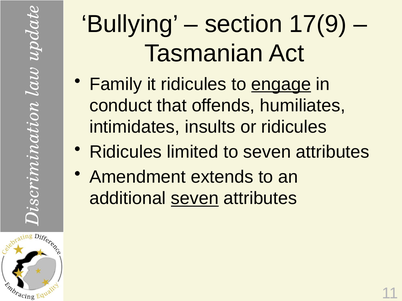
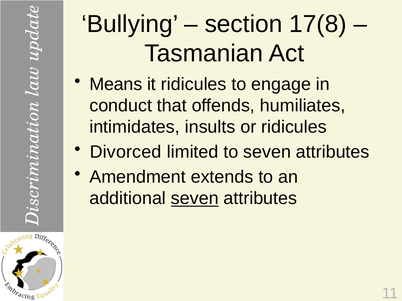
17(9: 17(9 -> 17(8 (318, 24)
Family: Family -> Means (116, 84)
engage underline: present -> none (281, 84)
Ridicules: Ridicules -> Divorced (126, 152)
